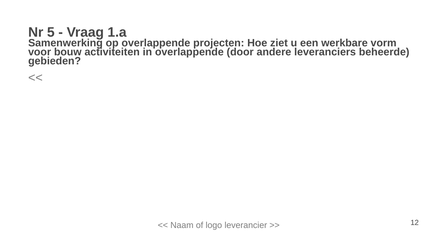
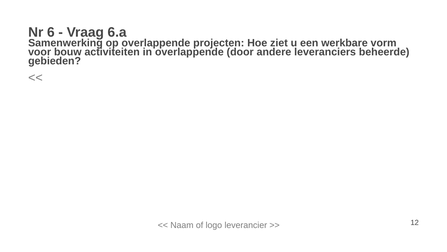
5: 5 -> 6 (51, 32)
1.a: 1.a -> 6.a (117, 32)
